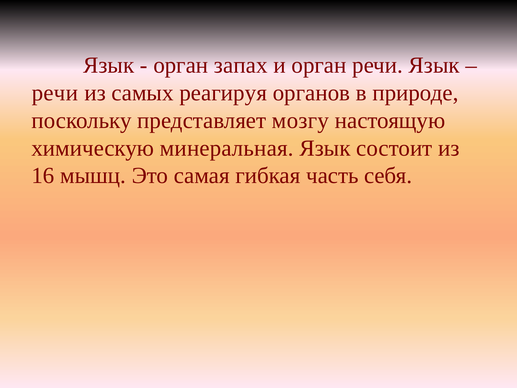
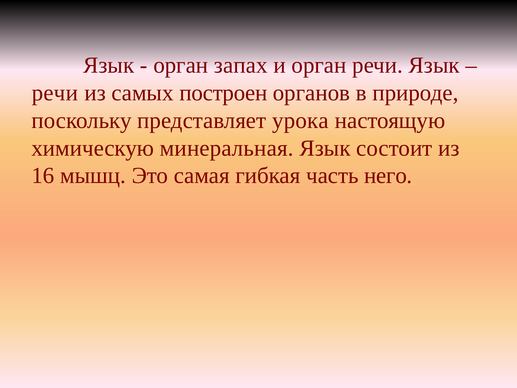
реагируя: реагируя -> построен (223, 93)
мозгу: мозгу -> урока (300, 120)
себя: себя -> него (388, 176)
